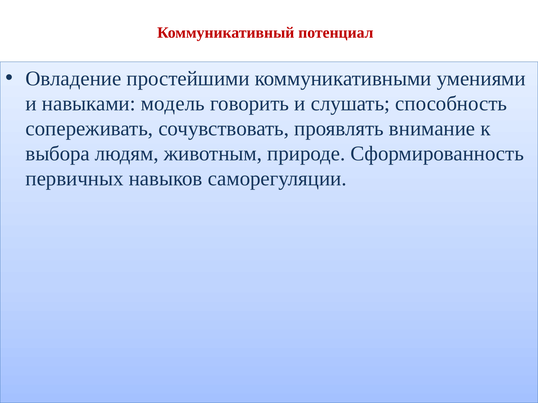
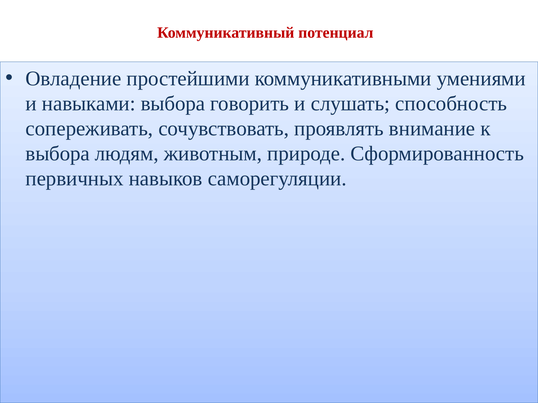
навыками модель: модель -> выбора (173, 104)
